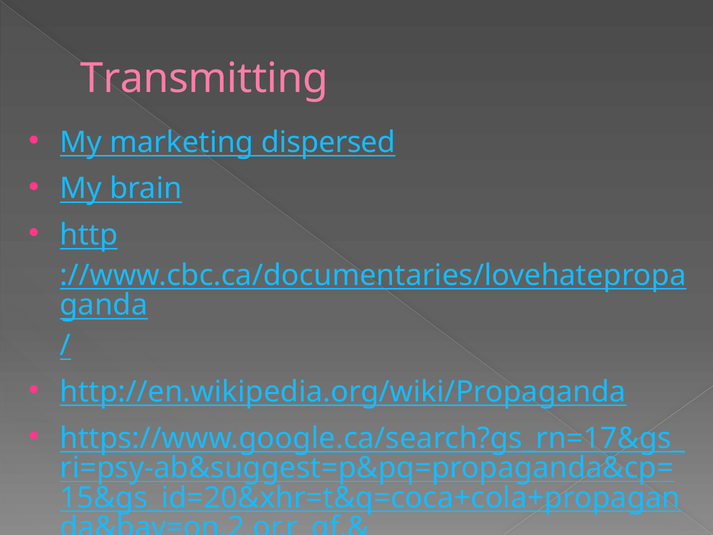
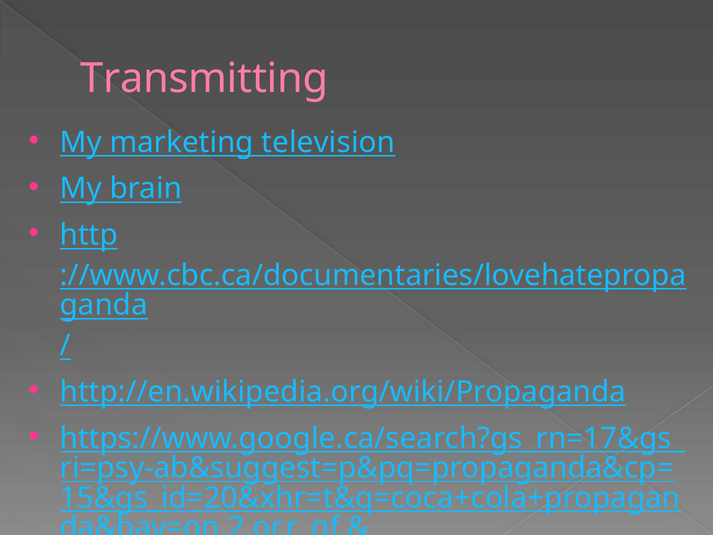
dispersed: dispersed -> television (328, 142)
